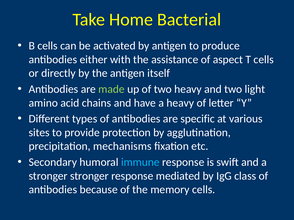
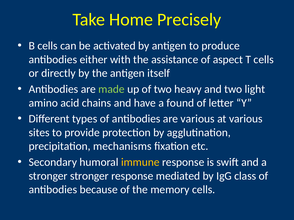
Bacterial: Bacterial -> Precisely (189, 20)
a heavy: heavy -> found (180, 103)
are specific: specific -> various (198, 119)
immune colour: light blue -> yellow (140, 163)
